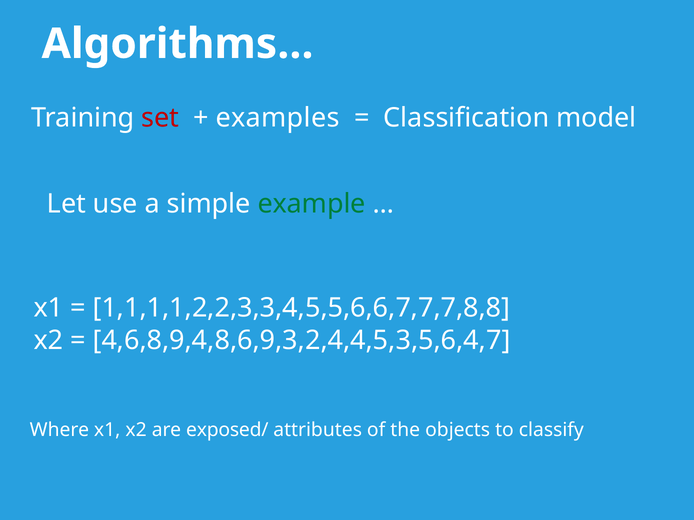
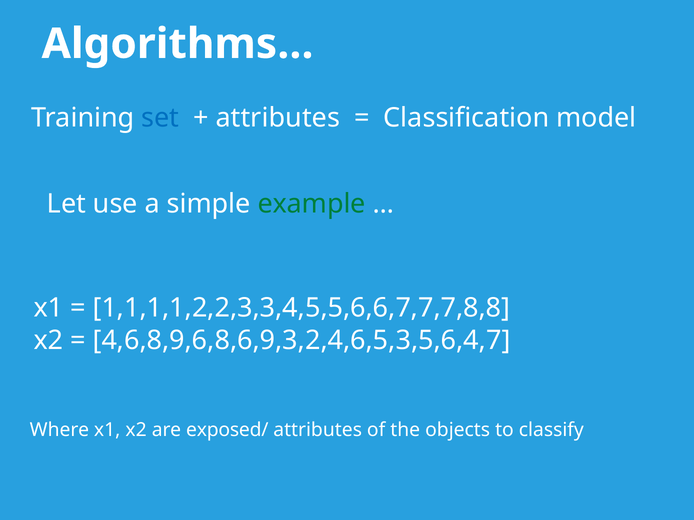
set colour: red -> blue (160, 118)
examples: examples -> attributes (278, 118)
4,6,8,9,4,8,6,9,3,2,4,4,5,3,5,6,4,7: 4,6,8,9,4,8,6,9,3,2,4,4,5,3,5,6,4,7 -> 4,6,8,9,6,8,6,9,3,2,4,6,5,3,5,6,4,7 (302, 340)
